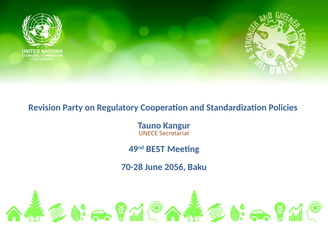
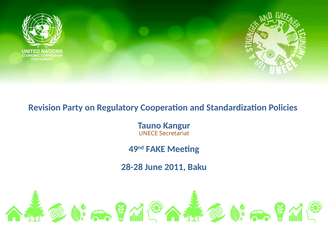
BEST: BEST -> FAKE (156, 149)
70-28: 70-28 -> 28-28 (132, 167)
2056: 2056 -> 2011 (175, 167)
